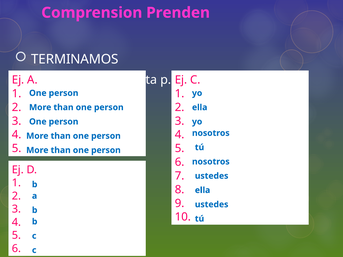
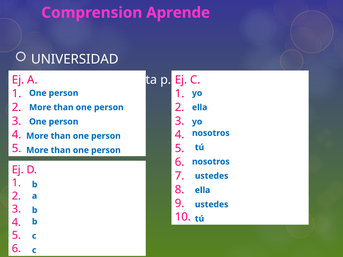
Prenden: Prenden -> Aprende (178, 13)
TERMINAMOS: TERMINAMOS -> UNIVERSIDAD (75, 59)
